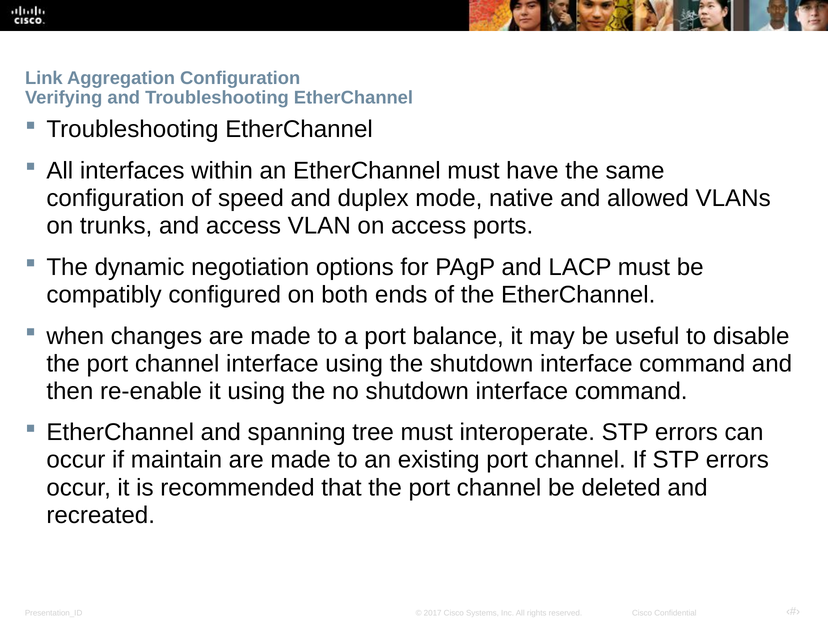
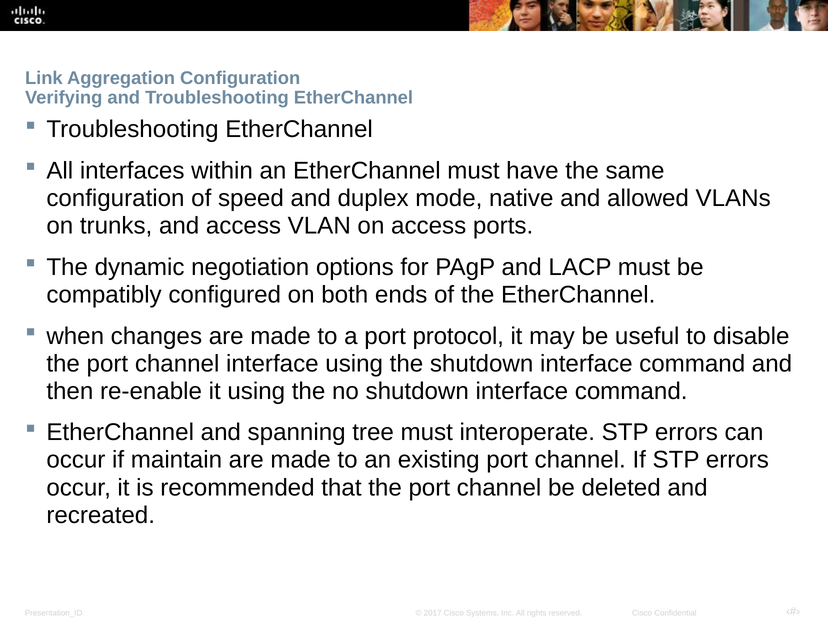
balance: balance -> protocol (458, 336)
